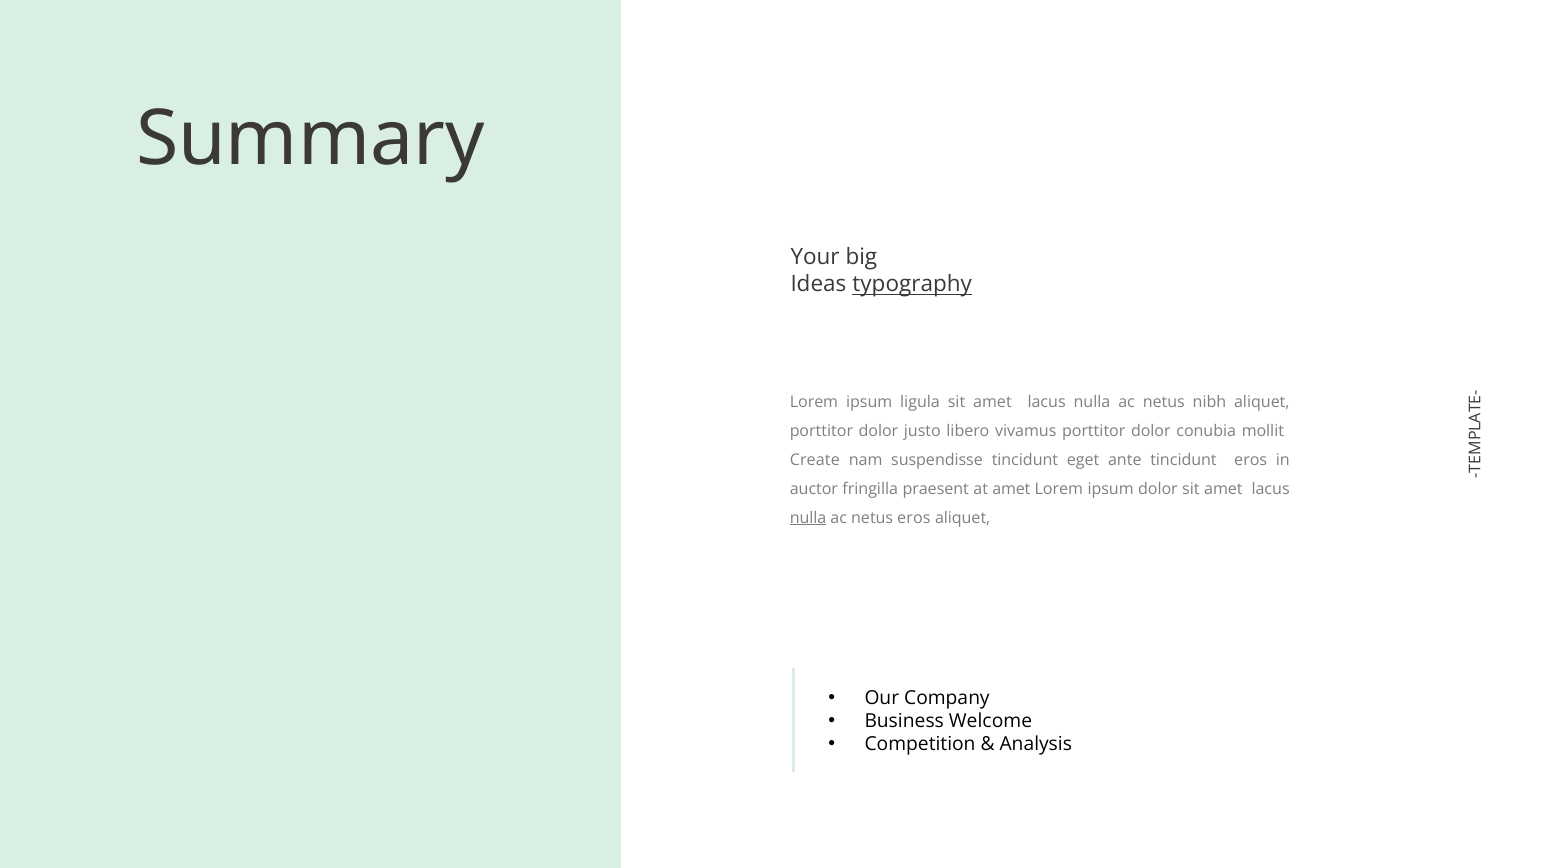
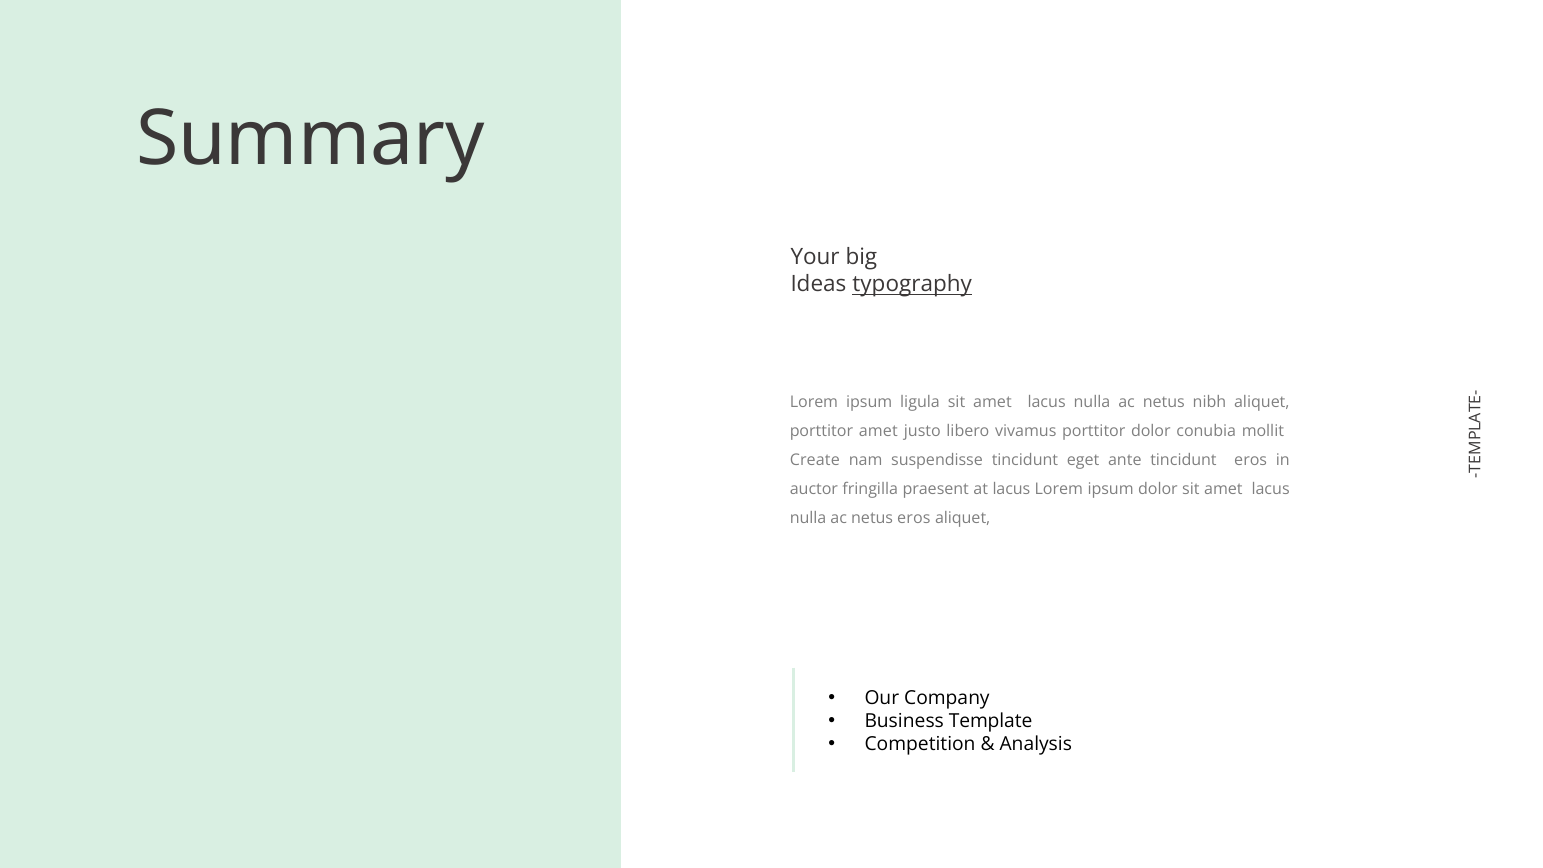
dolor: dolor -> amet (878, 431)
at amet: amet -> lacus (1011, 489)
nulla underline: present -> none (808, 518)
Welcome: Welcome -> Template (991, 721)
